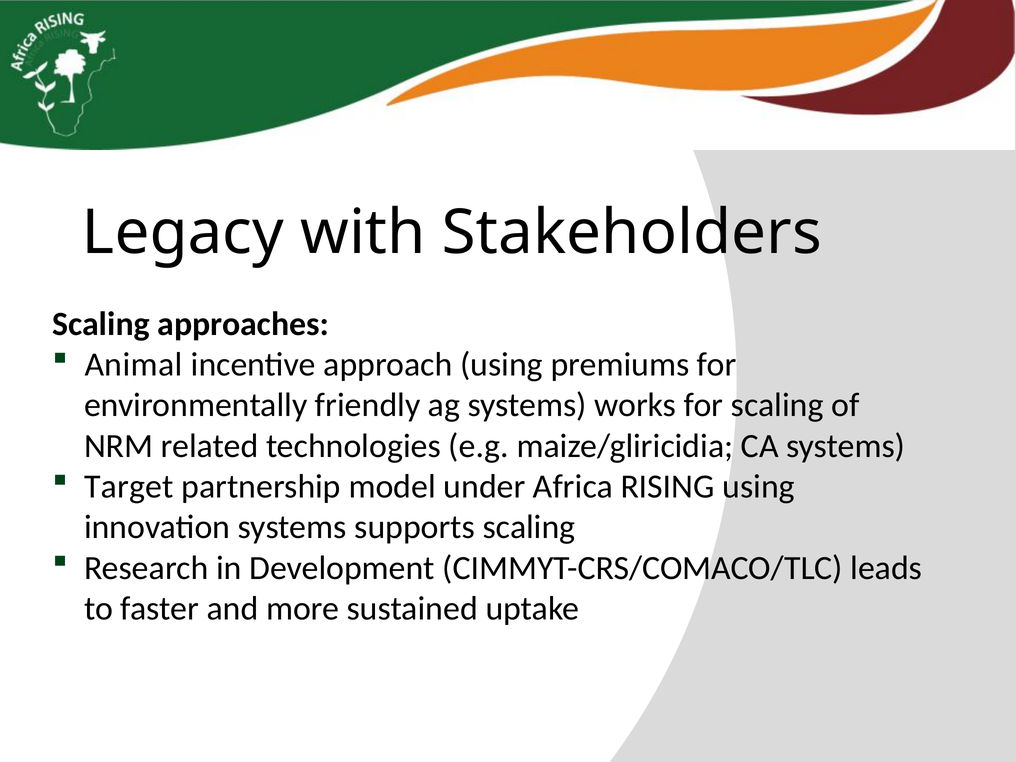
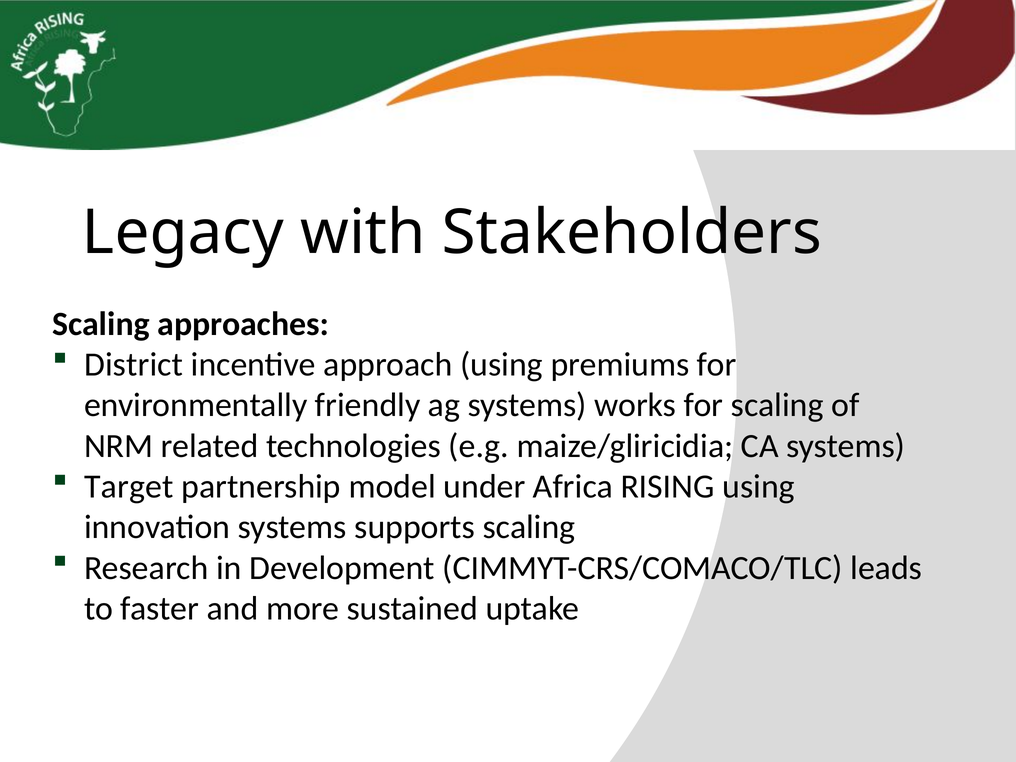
Animal: Animal -> District (134, 365)
